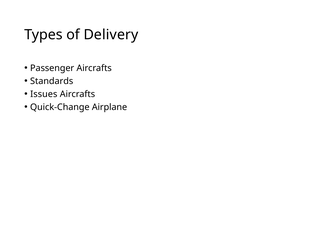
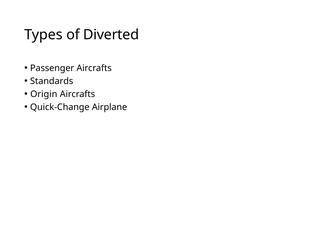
Delivery: Delivery -> Diverted (111, 35)
Issues: Issues -> Origin (44, 94)
